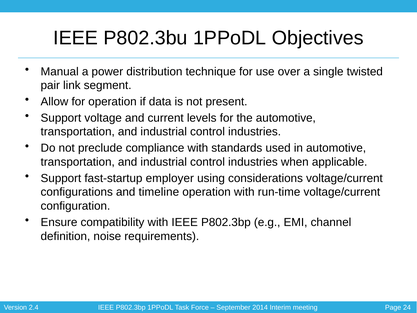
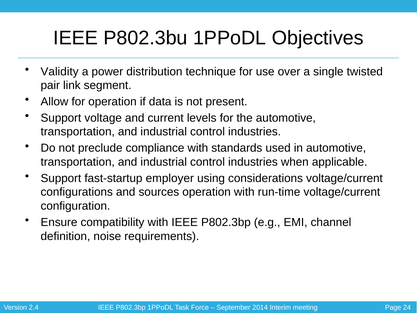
Manual: Manual -> Validity (60, 71)
timeline: timeline -> sources (159, 192)
